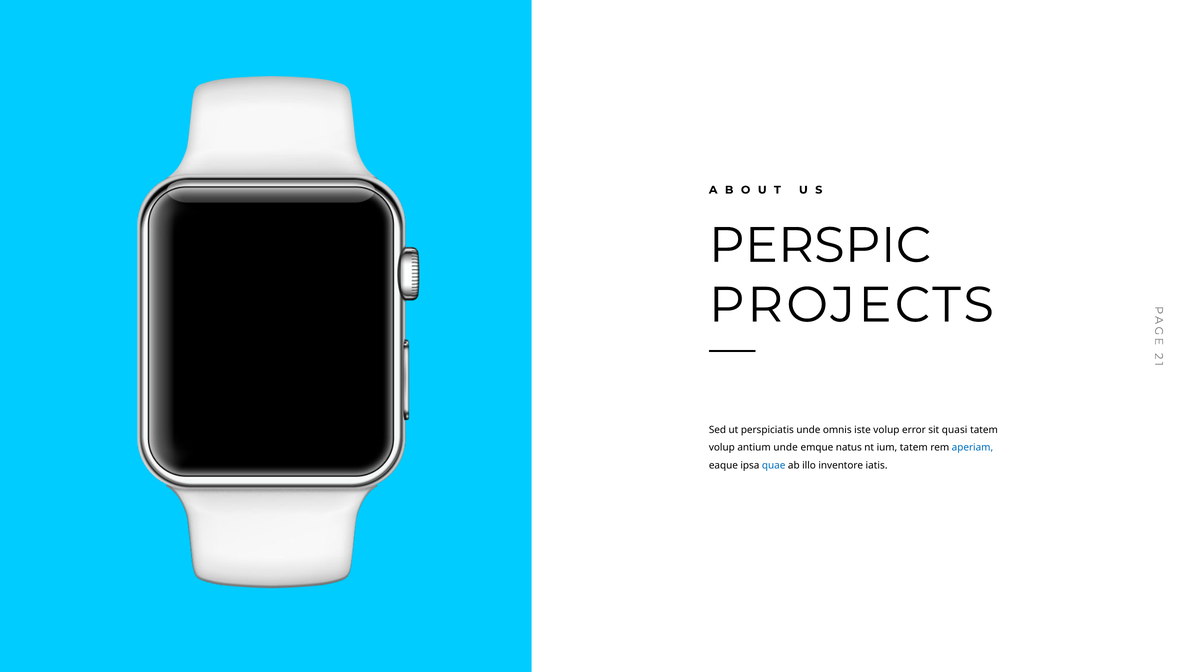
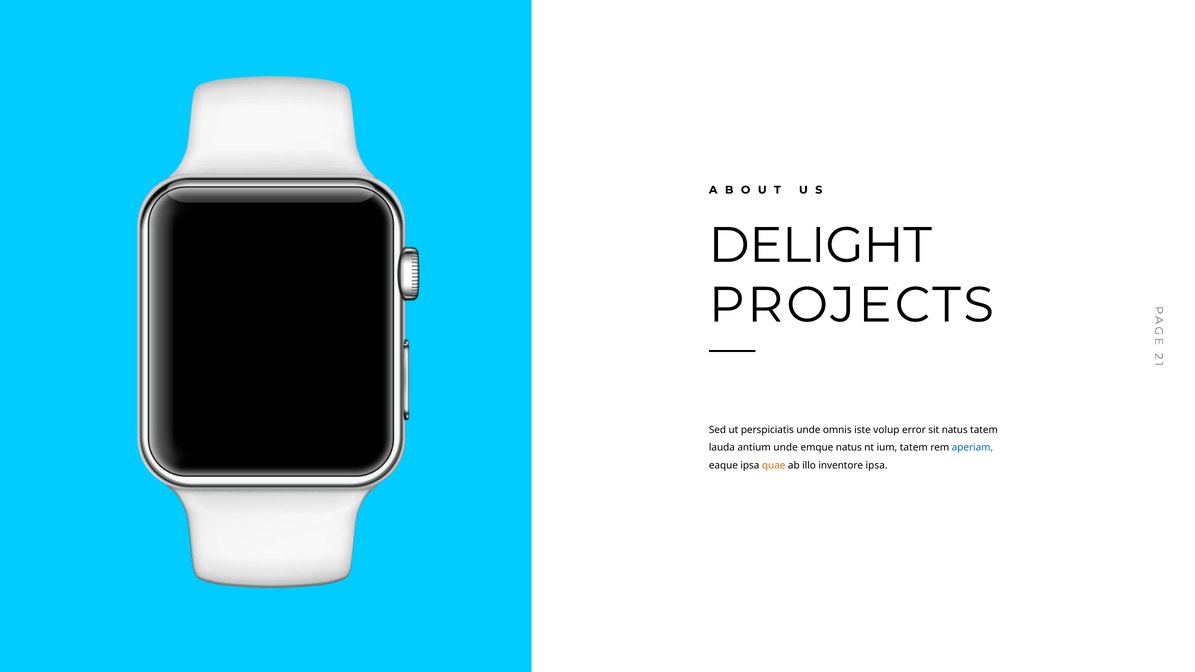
PERSPIC: PERSPIC -> DELIGHT (820, 245)
sit quasi: quasi -> natus (955, 430)
volup: volup -> lauda (722, 448)
quae colour: blue -> orange (774, 466)
inventore iatis: iatis -> ipsa (877, 466)
